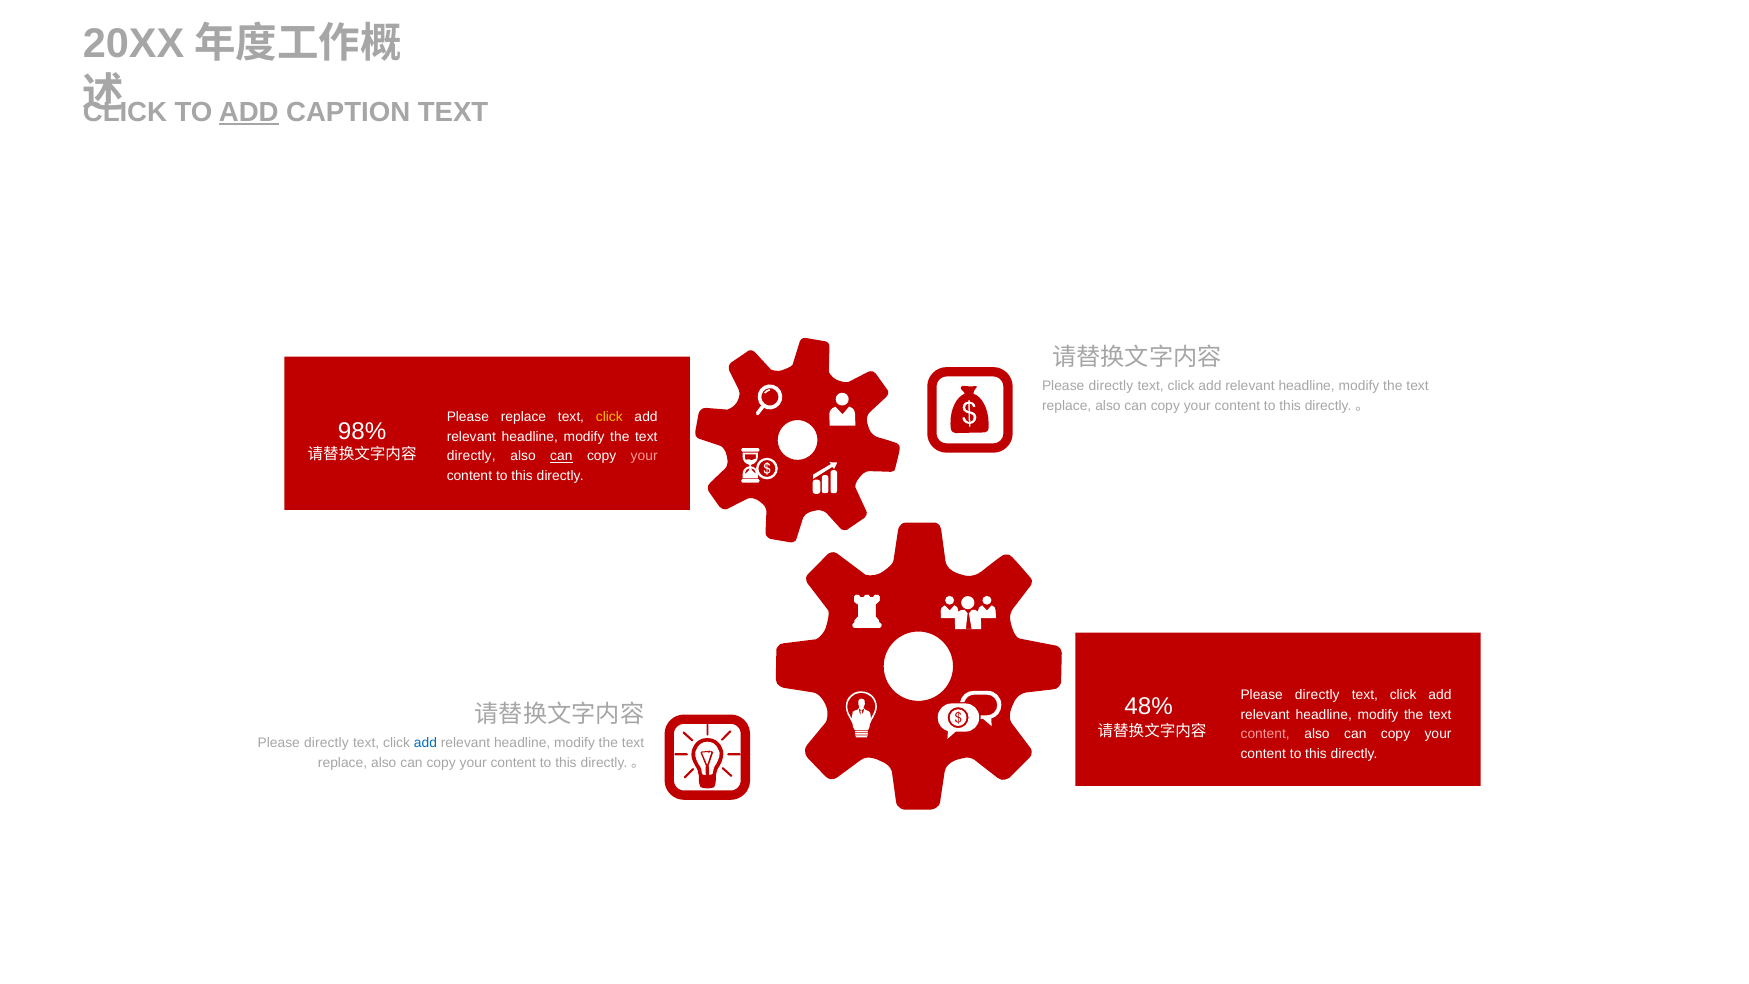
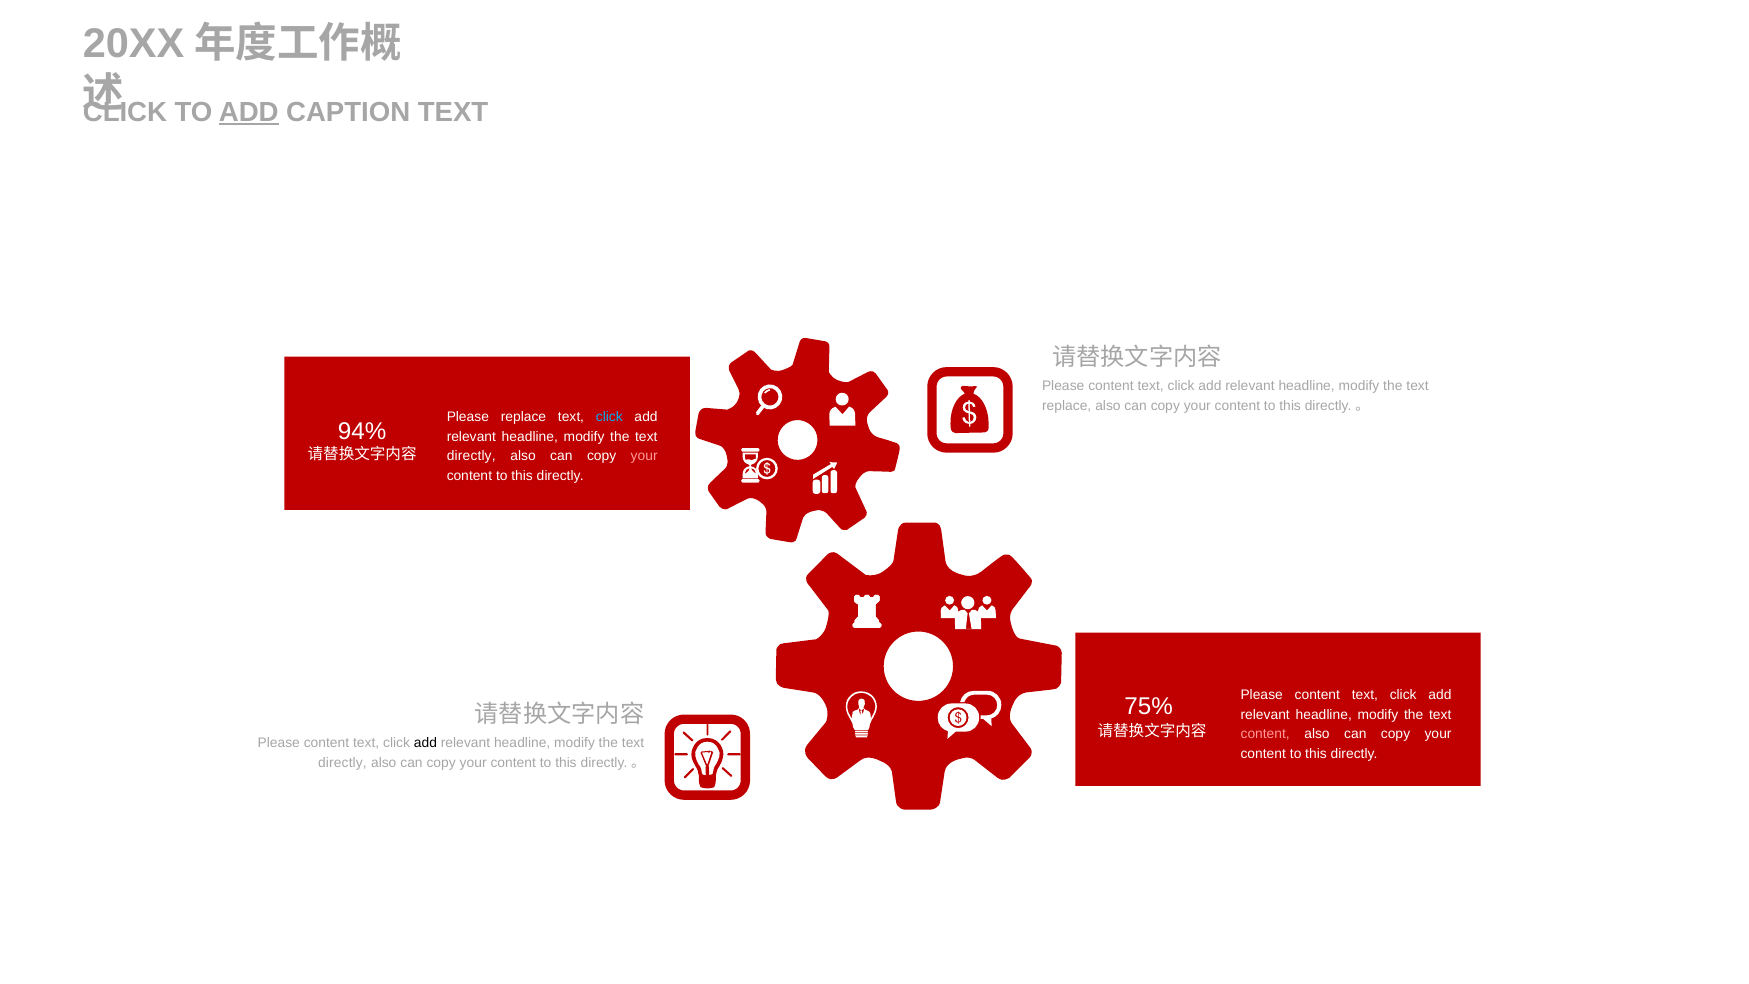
directly: directly -> content (1111, 386)
click colour: yellow -> light blue (609, 417)
98%: 98% -> 94% (362, 431)
can underline: present -> none (561, 456)
directly: directly -> content (1317, 695)
48%: 48% -> 75% (1149, 707)
directly: directly -> content (326, 743)
add colour: blue -> black (425, 743)
replace: replace -> directly (342, 762)
